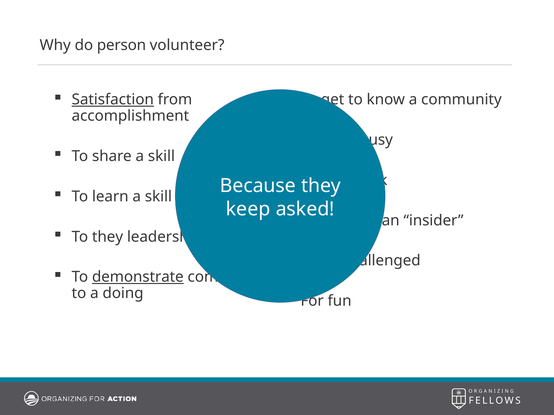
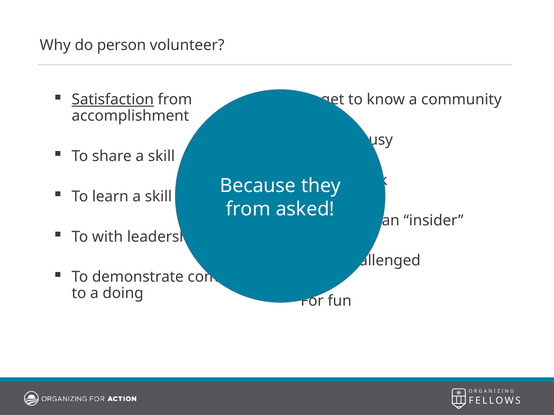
keep: keep -> from (248, 209)
To they: they -> with (108, 237)
demonstrate underline: present -> none (138, 277)
